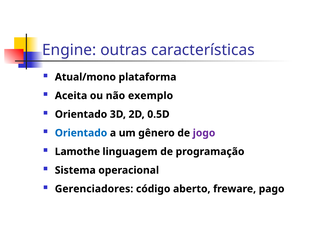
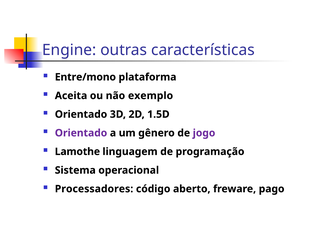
Atual/mono: Atual/mono -> Entre/mono (85, 77)
0.5D: 0.5D -> 1.5D (158, 114)
Orientado colour: blue -> purple (81, 133)
Gerenciadores: Gerenciadores -> Processadores (94, 188)
